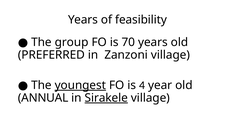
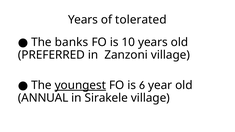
feasibility: feasibility -> tolerated (141, 20)
group: group -> banks (72, 42)
70: 70 -> 10 (128, 42)
4: 4 -> 6 (142, 85)
Sirakele underline: present -> none (106, 98)
